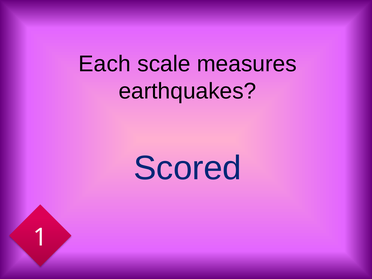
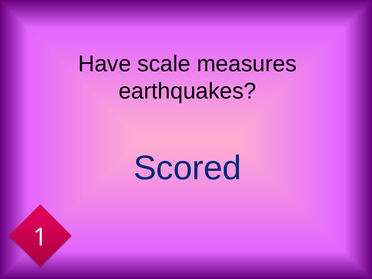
Each: Each -> Have (105, 64)
